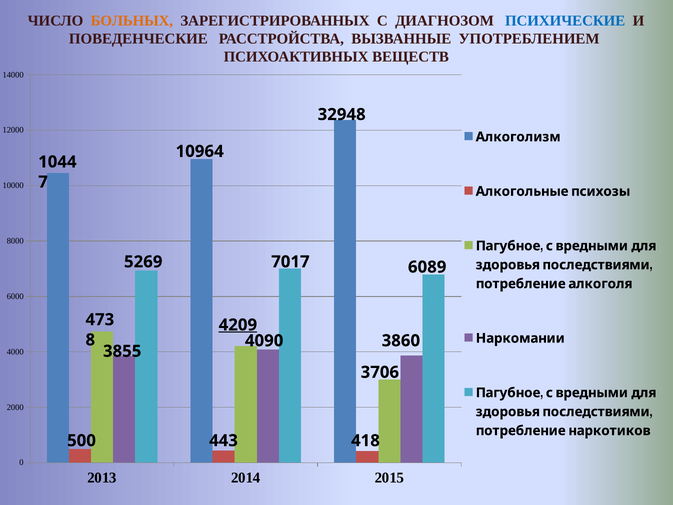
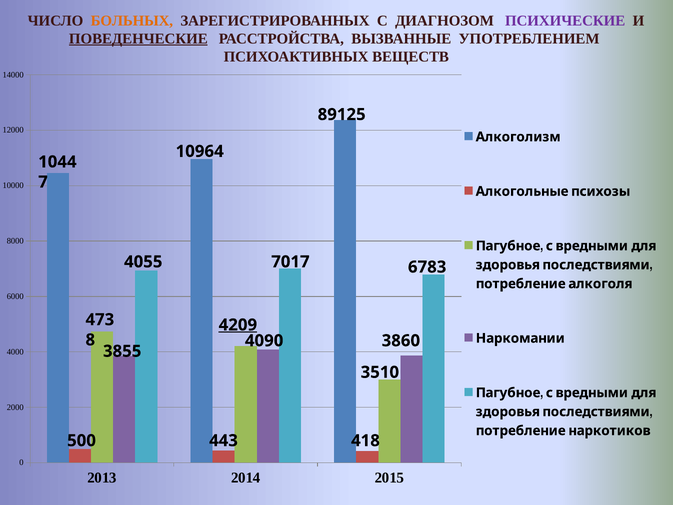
ПСИХИЧЕСКИЕ colour: blue -> purple (565, 21)
ПОВЕДЕНЧЕСКИЕ underline: none -> present (138, 39)
32948: 32948 -> 89125 (342, 114)
5269: 5269 -> 4055 (143, 262)
6089: 6089 -> 6783 (427, 267)
3706: 3706 -> 3510 (380, 372)
